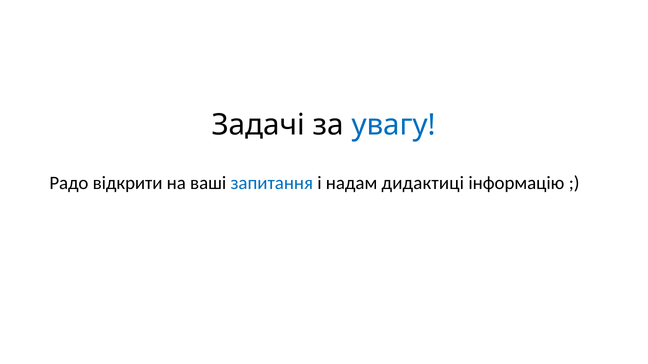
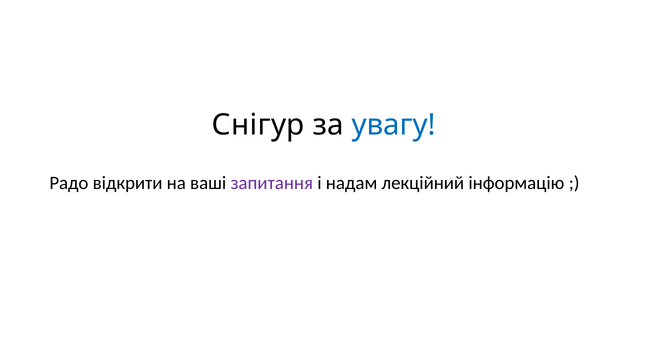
Задачі: Задачі -> Снігур (258, 125)
запитання colour: blue -> purple (272, 183)
дидактиці: дидактиці -> лекційний (423, 183)
